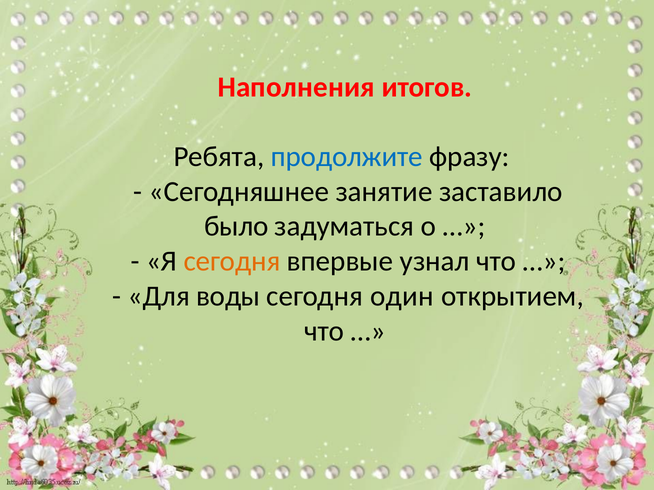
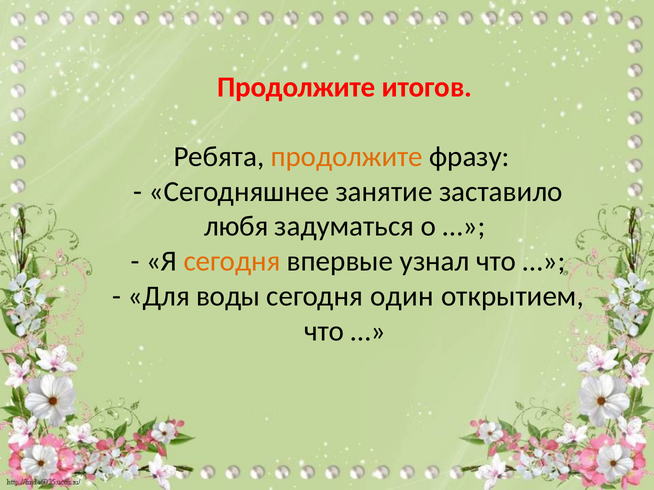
Наполнения: Наполнения -> Продолжите (296, 87)
продолжите colour: blue -> orange (347, 157)
было: было -> любя (236, 227)
